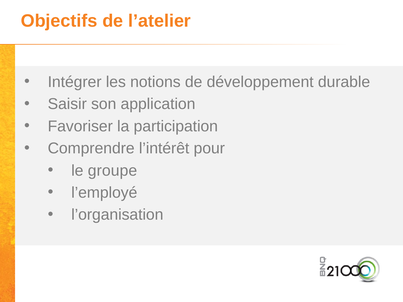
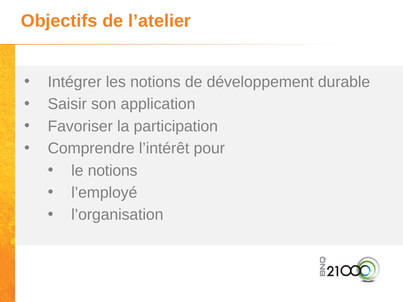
le groupe: groupe -> notions (113, 171)
